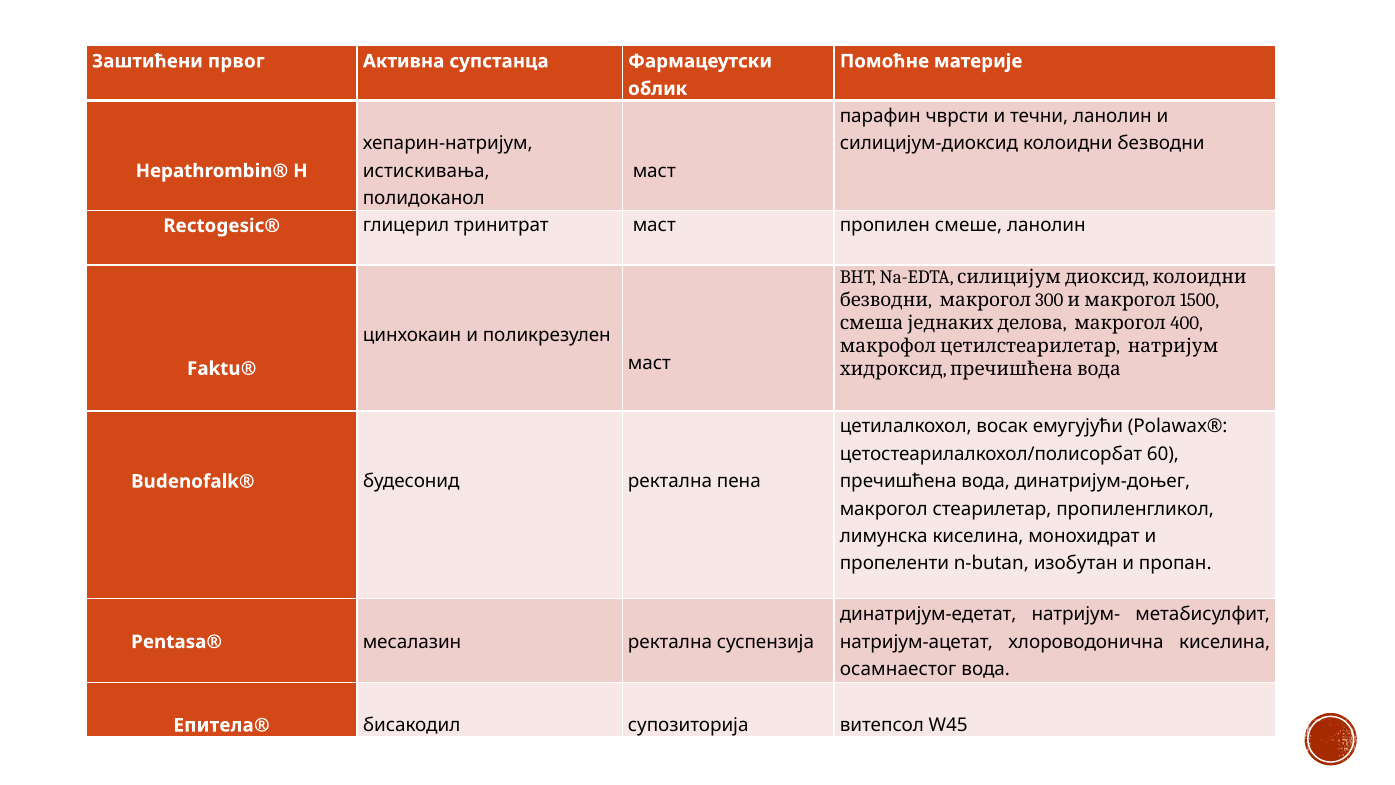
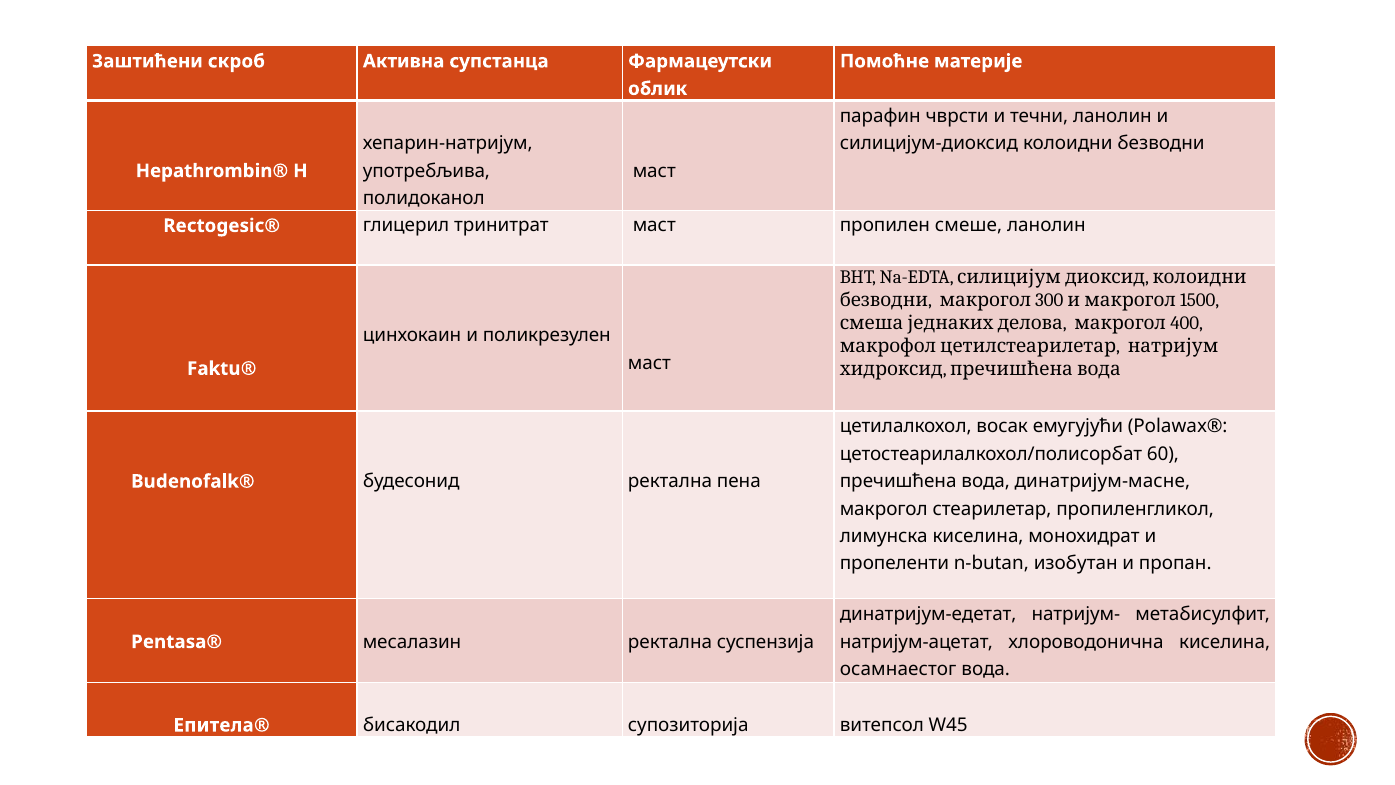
првог: првог -> скроб (236, 61)
истискивања: истискивања -> употребљива (426, 171)
динатријум-доњег: динатријум-доњег -> динатријум-масне (1102, 481)
